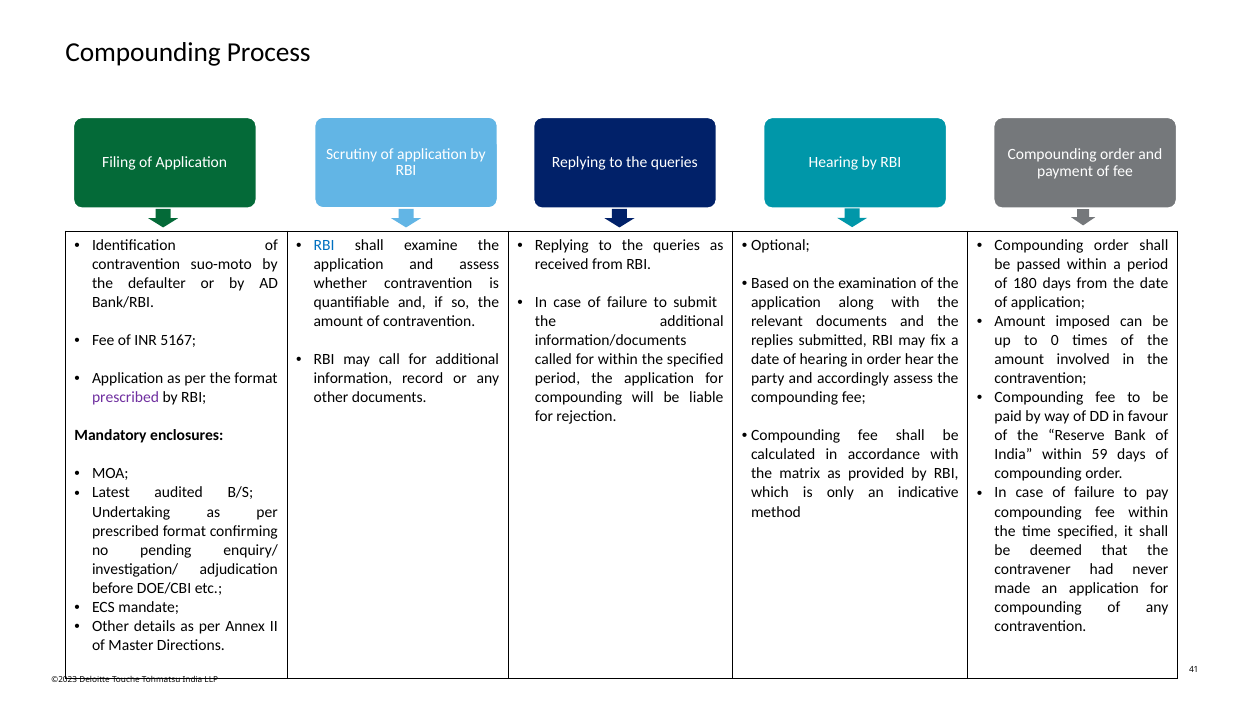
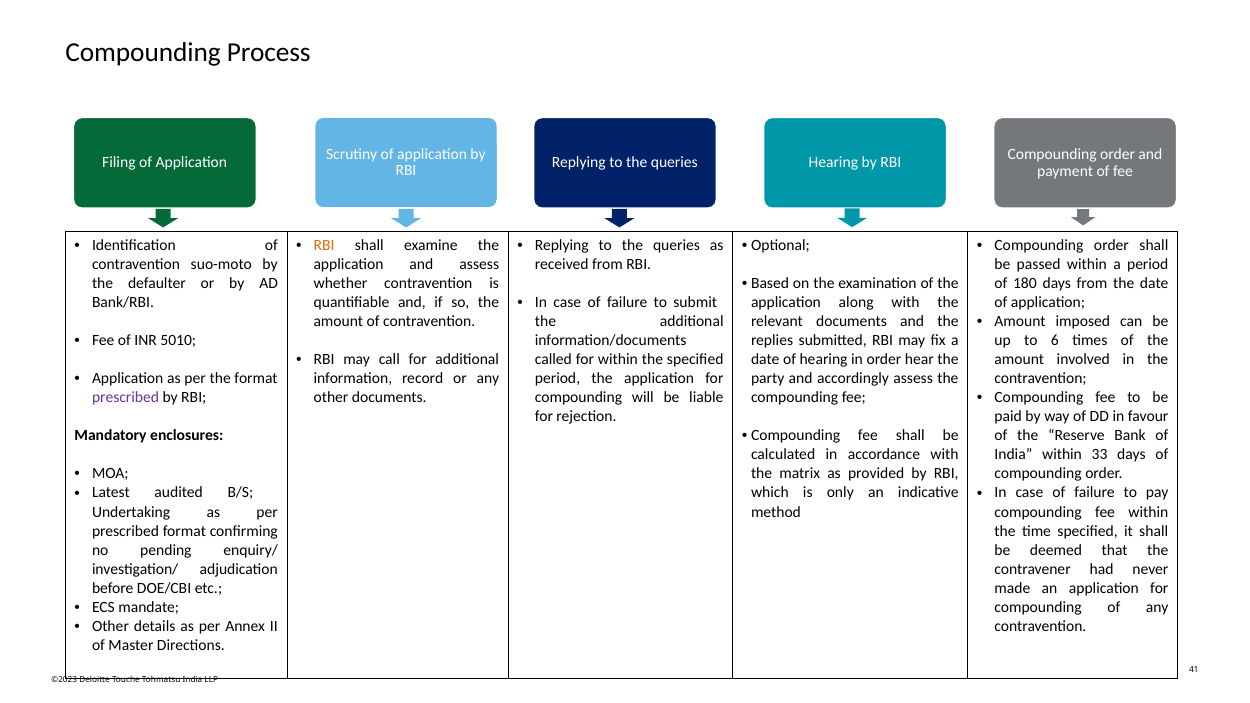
RBI colour: blue -> orange (324, 245)
5167: 5167 -> 5010 (178, 341)
0: 0 -> 6 (1055, 341)
59: 59 -> 33 (1100, 455)
